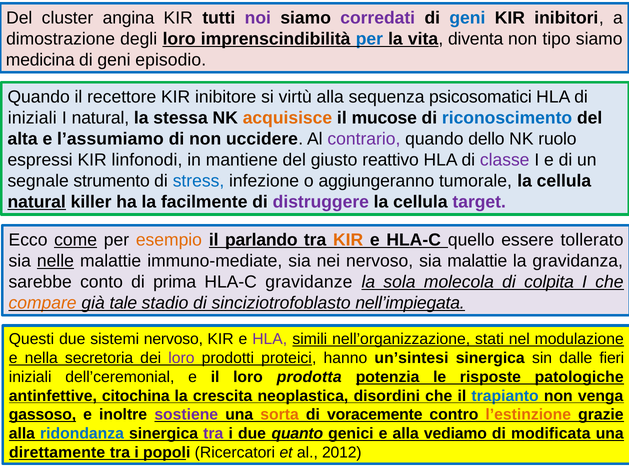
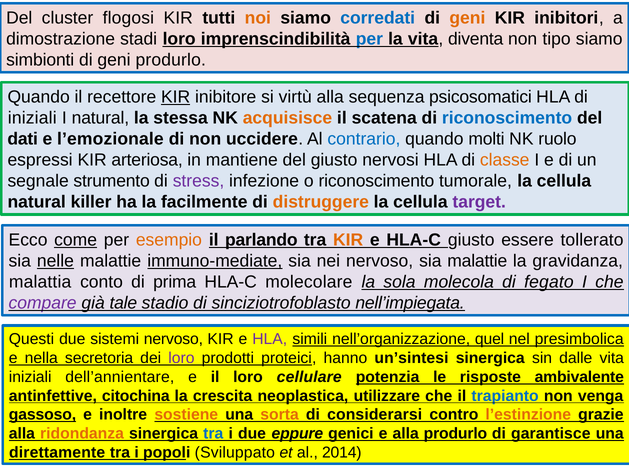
angina: angina -> flogosi (128, 18)
noi colour: purple -> orange (258, 18)
corredati colour: purple -> blue (378, 18)
geni colour: blue -> orange (467, 18)
degli: degli -> stadi (139, 39)
medicina: medicina -> simbionti (40, 60)
geni episodio: episodio -> produrlo (171, 60)
KIR underline: none -> present (176, 97)
mucose: mucose -> scatena (384, 118)
alta: alta -> dati (23, 139)
l’assumiamo: l’assumiamo -> l’emozionale (110, 139)
contrario colour: purple -> blue (364, 139)
dello: dello -> molti (486, 139)
linfonodi: linfonodi -> arteriosa (147, 160)
reattivo: reattivo -> nervosi (390, 160)
classe colour: purple -> orange (505, 160)
stress colour: blue -> purple (198, 181)
o aggiungeranno: aggiungeranno -> riconoscimento (376, 181)
natural underline: present -> none (37, 202)
distruggere colour: purple -> orange (321, 202)
HLA-C quello: quello -> giusto (471, 240)
immuno-mediate underline: none -> present (215, 261)
sarebbe: sarebbe -> malattia (40, 282)
gravidanze: gravidanze -> molecolare (309, 282)
colpita: colpita -> fegato (549, 282)
compare colour: orange -> purple (43, 303)
stati: stati -> quel (490, 339)
modulazione: modulazione -> presimbolica (579, 339)
dalle fieri: fieri -> vita (612, 358)
dell’ceremonial: dell’ceremonial -> dell’annientare (120, 377)
prodotta: prodotta -> cellulare (309, 377)
patologiche: patologiche -> ambivalente (579, 377)
disordini: disordini -> utilizzare (387, 396)
sostiene colour: purple -> orange (186, 414)
voracemente: voracemente -> considerarsi (375, 414)
ridondanza colour: blue -> orange (82, 433)
tra colour: purple -> blue (213, 433)
quanto: quanto -> eppure (297, 433)
alla vediamo: vediamo -> produrlo (455, 433)
modificata: modificata -> garantisce (551, 433)
Ricercatori: Ricercatori -> Sviluppato (235, 452)
2012: 2012 -> 2014 (342, 452)
